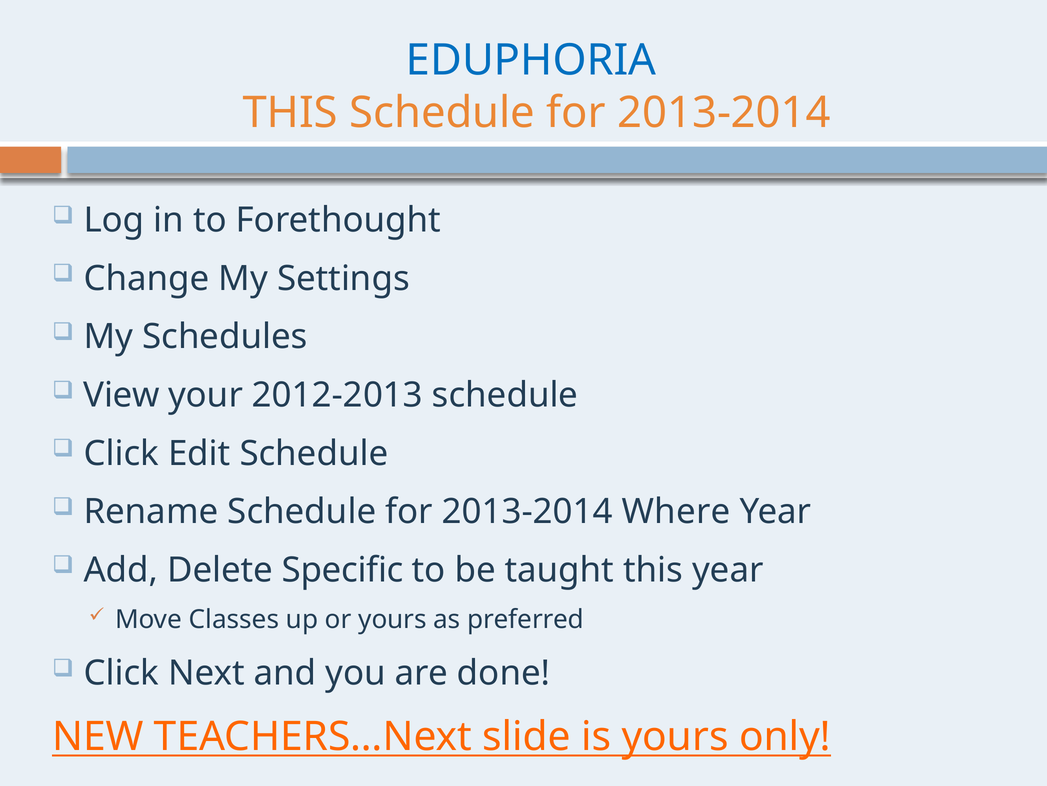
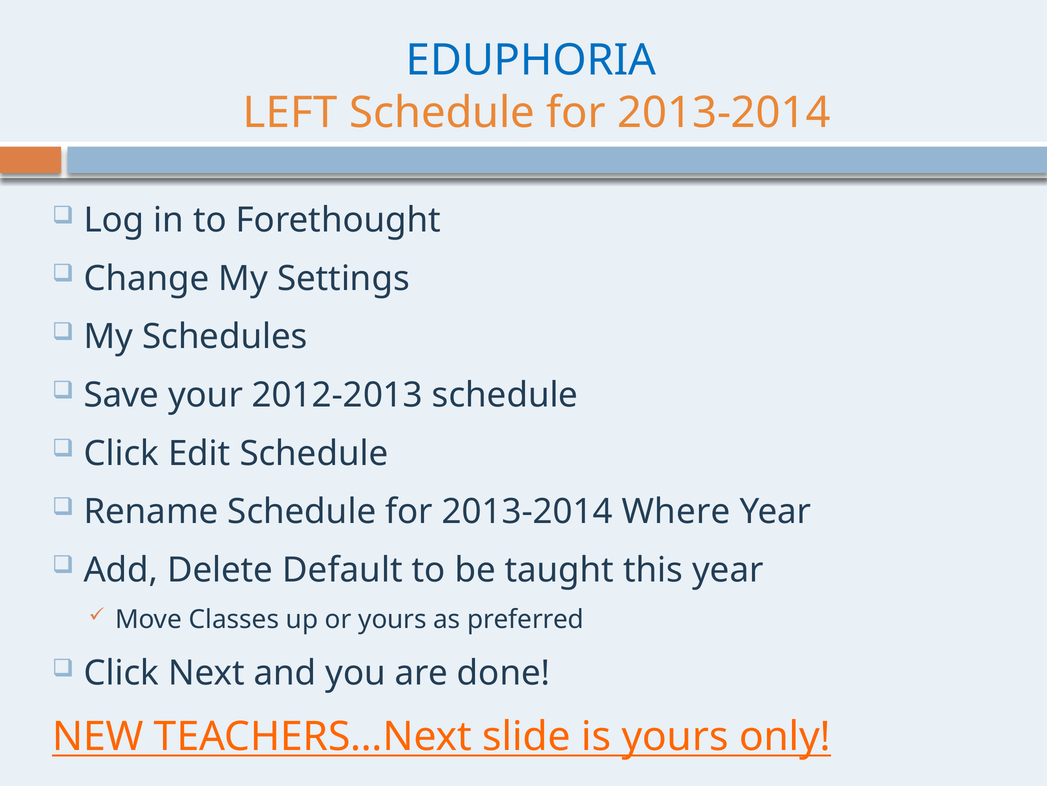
THIS: THIS -> LEFT (290, 113)
View: View -> Save (121, 395)
Specific: Specific -> Default (342, 570)
